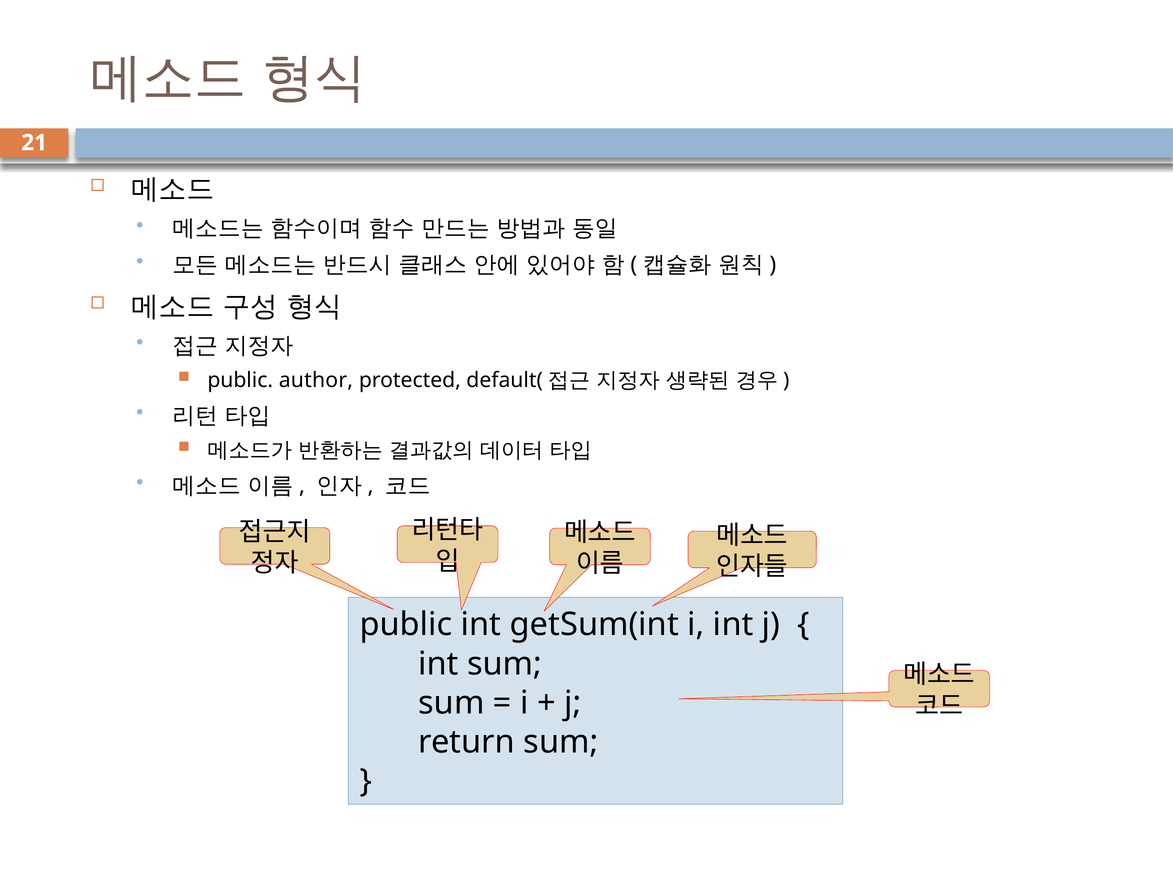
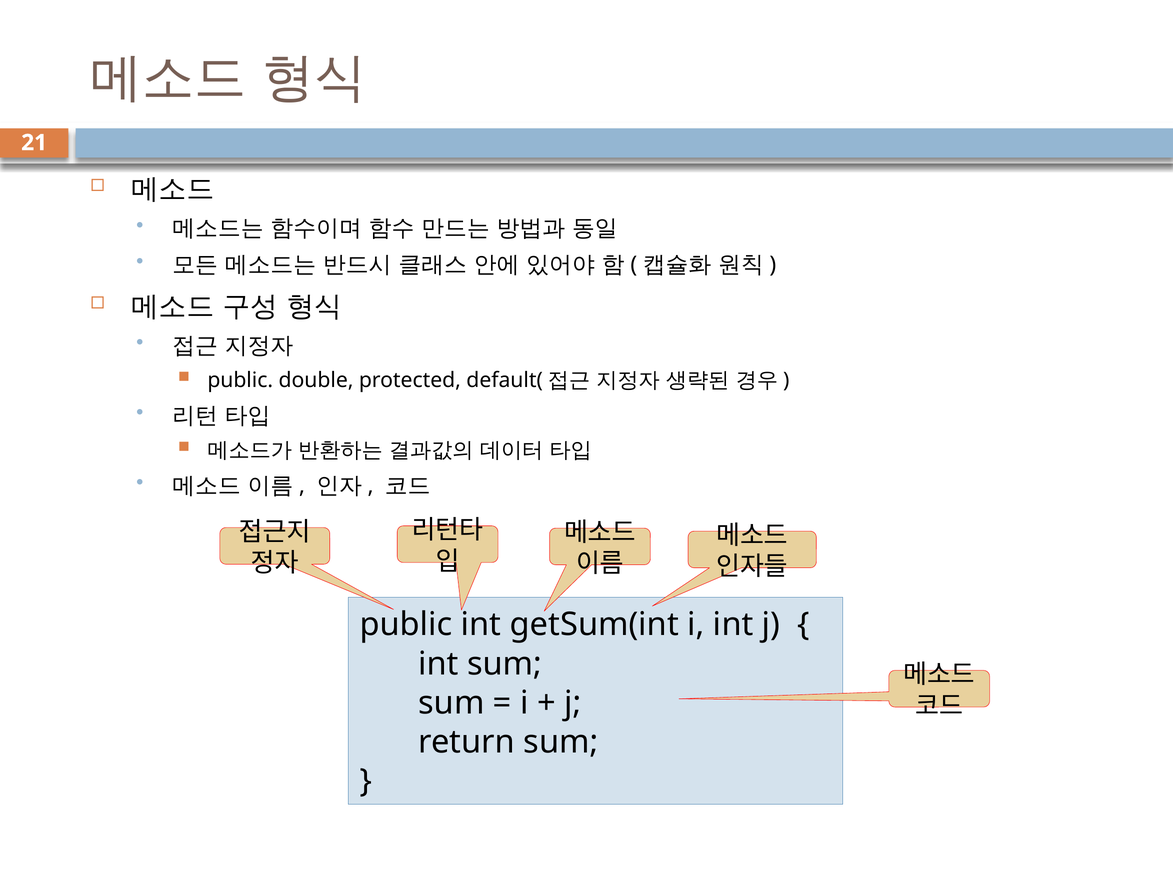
author: author -> double (316, 380)
